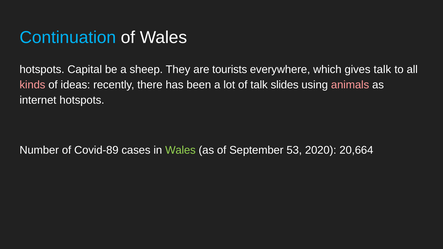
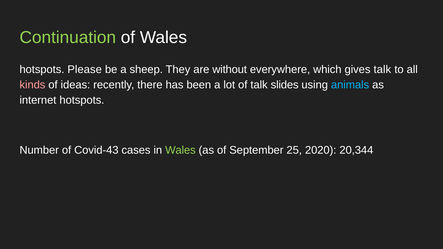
Continuation colour: light blue -> light green (68, 38)
Capital: Capital -> Please (85, 70)
tourists: tourists -> without (230, 70)
animals colour: pink -> light blue (350, 85)
Covid-89: Covid-89 -> Covid-43 (96, 150)
53: 53 -> 25 (294, 150)
20,664: 20,664 -> 20,344 (356, 150)
